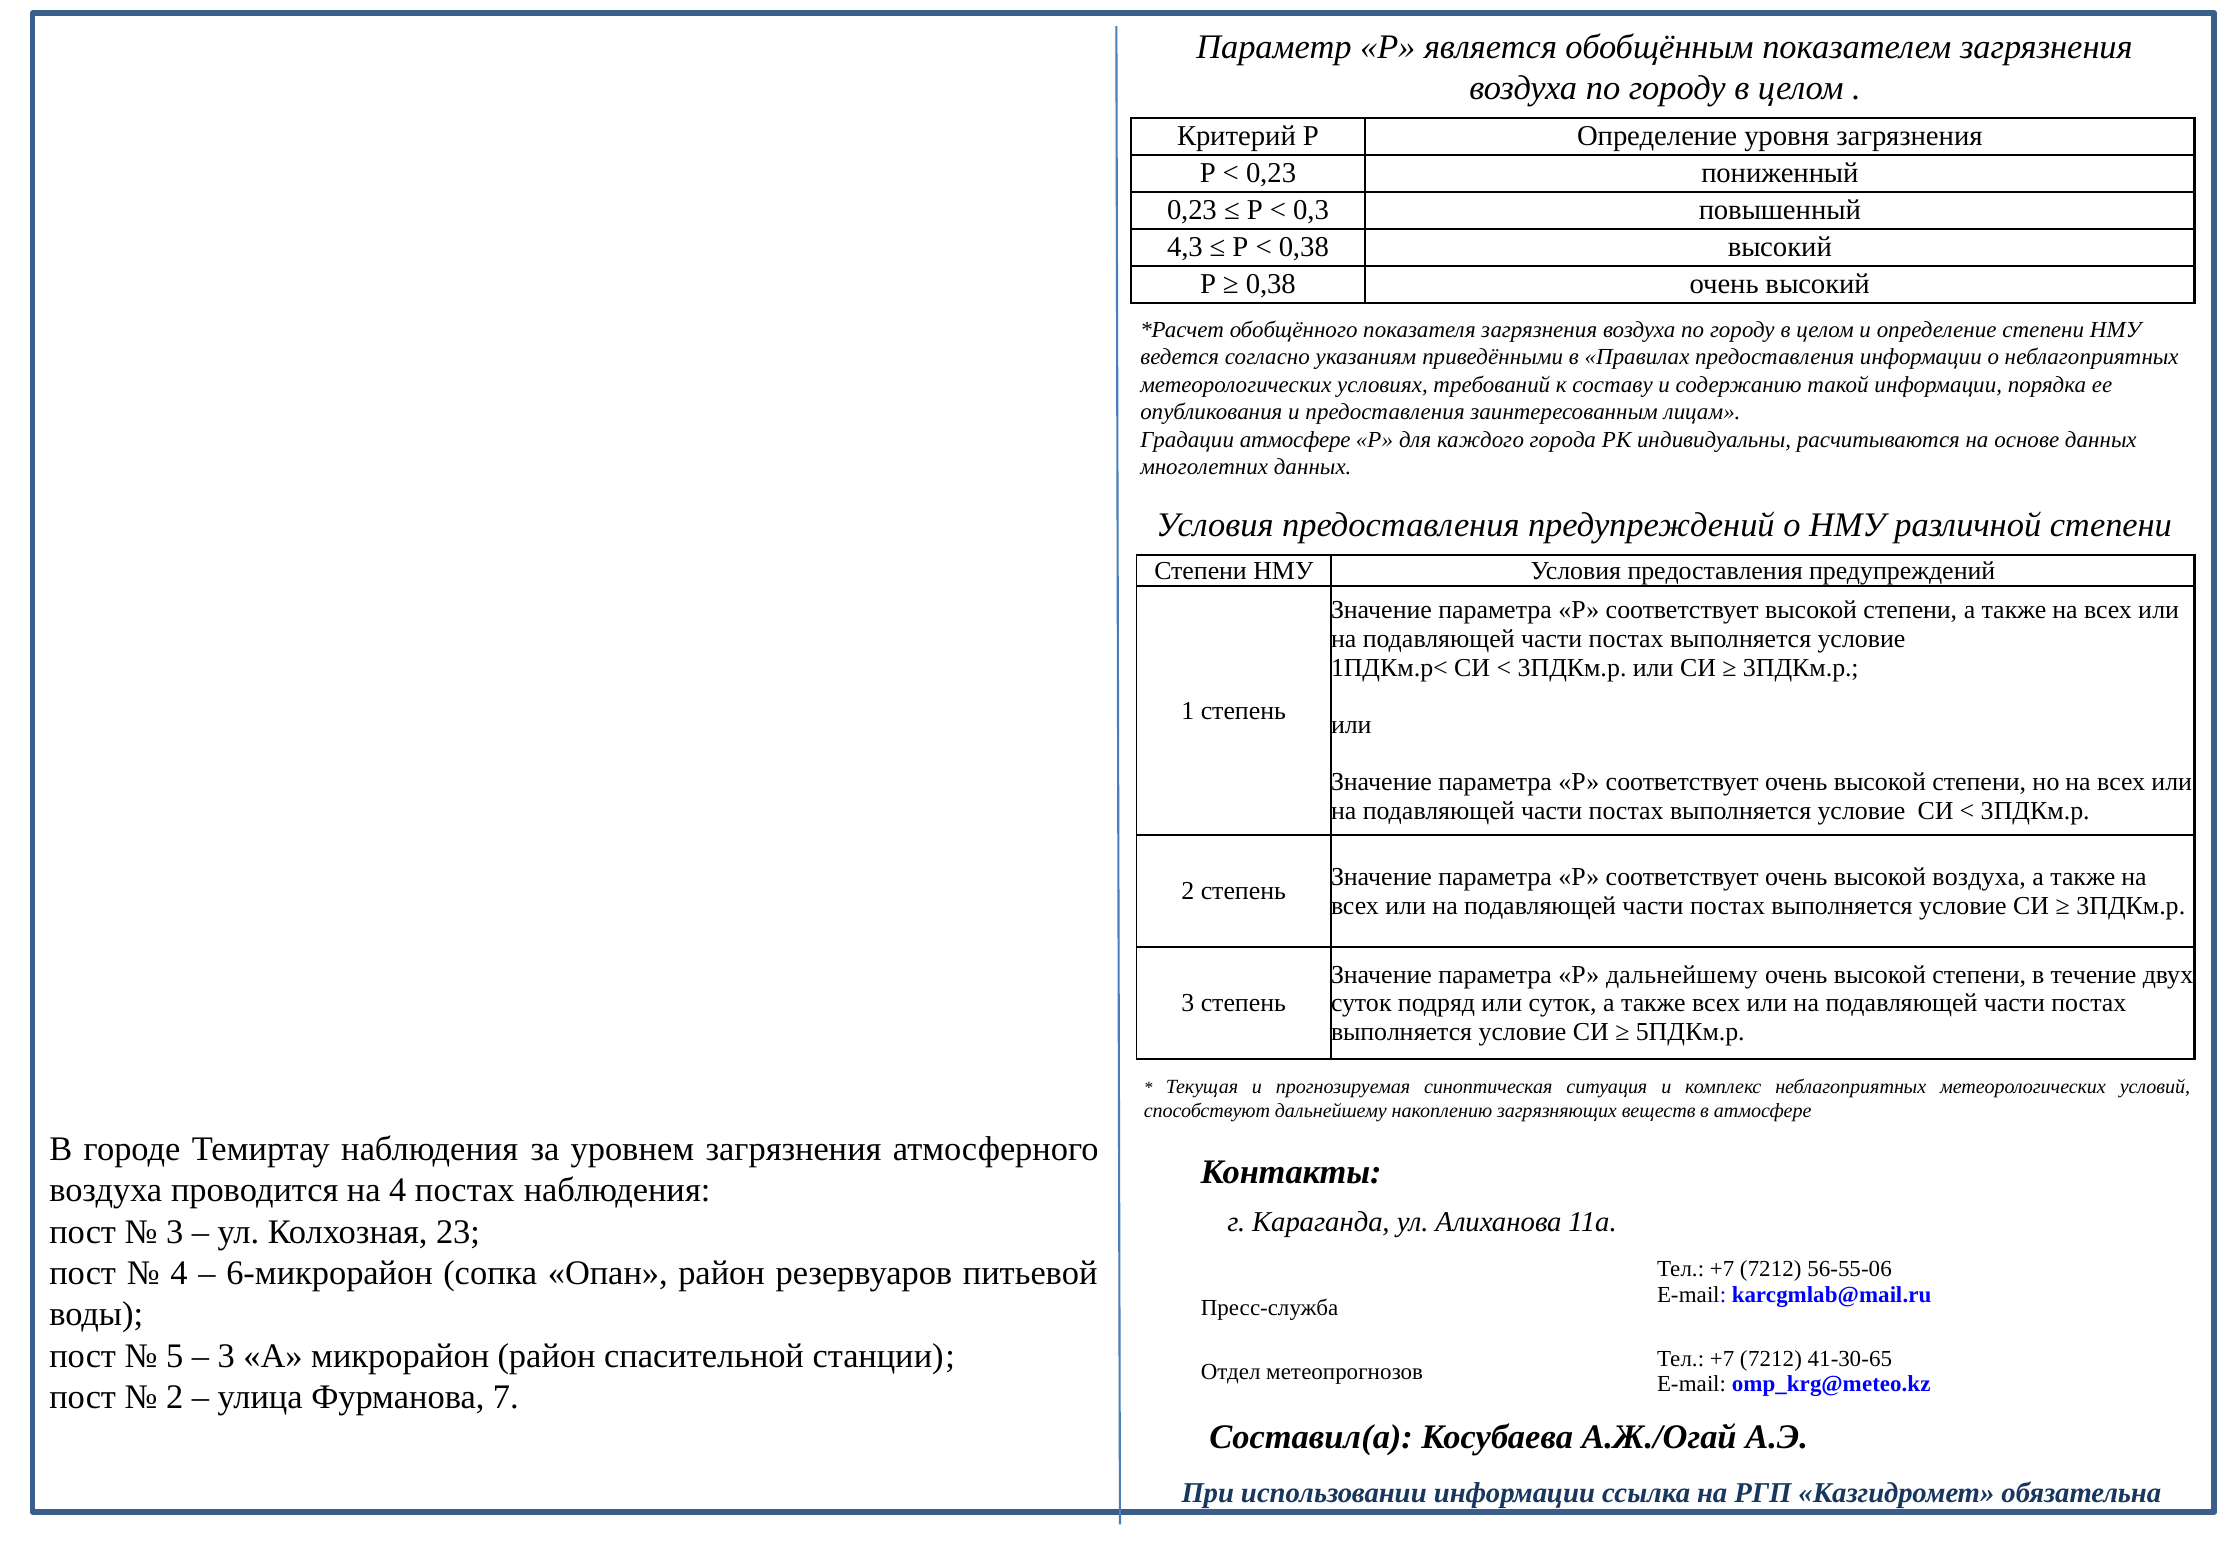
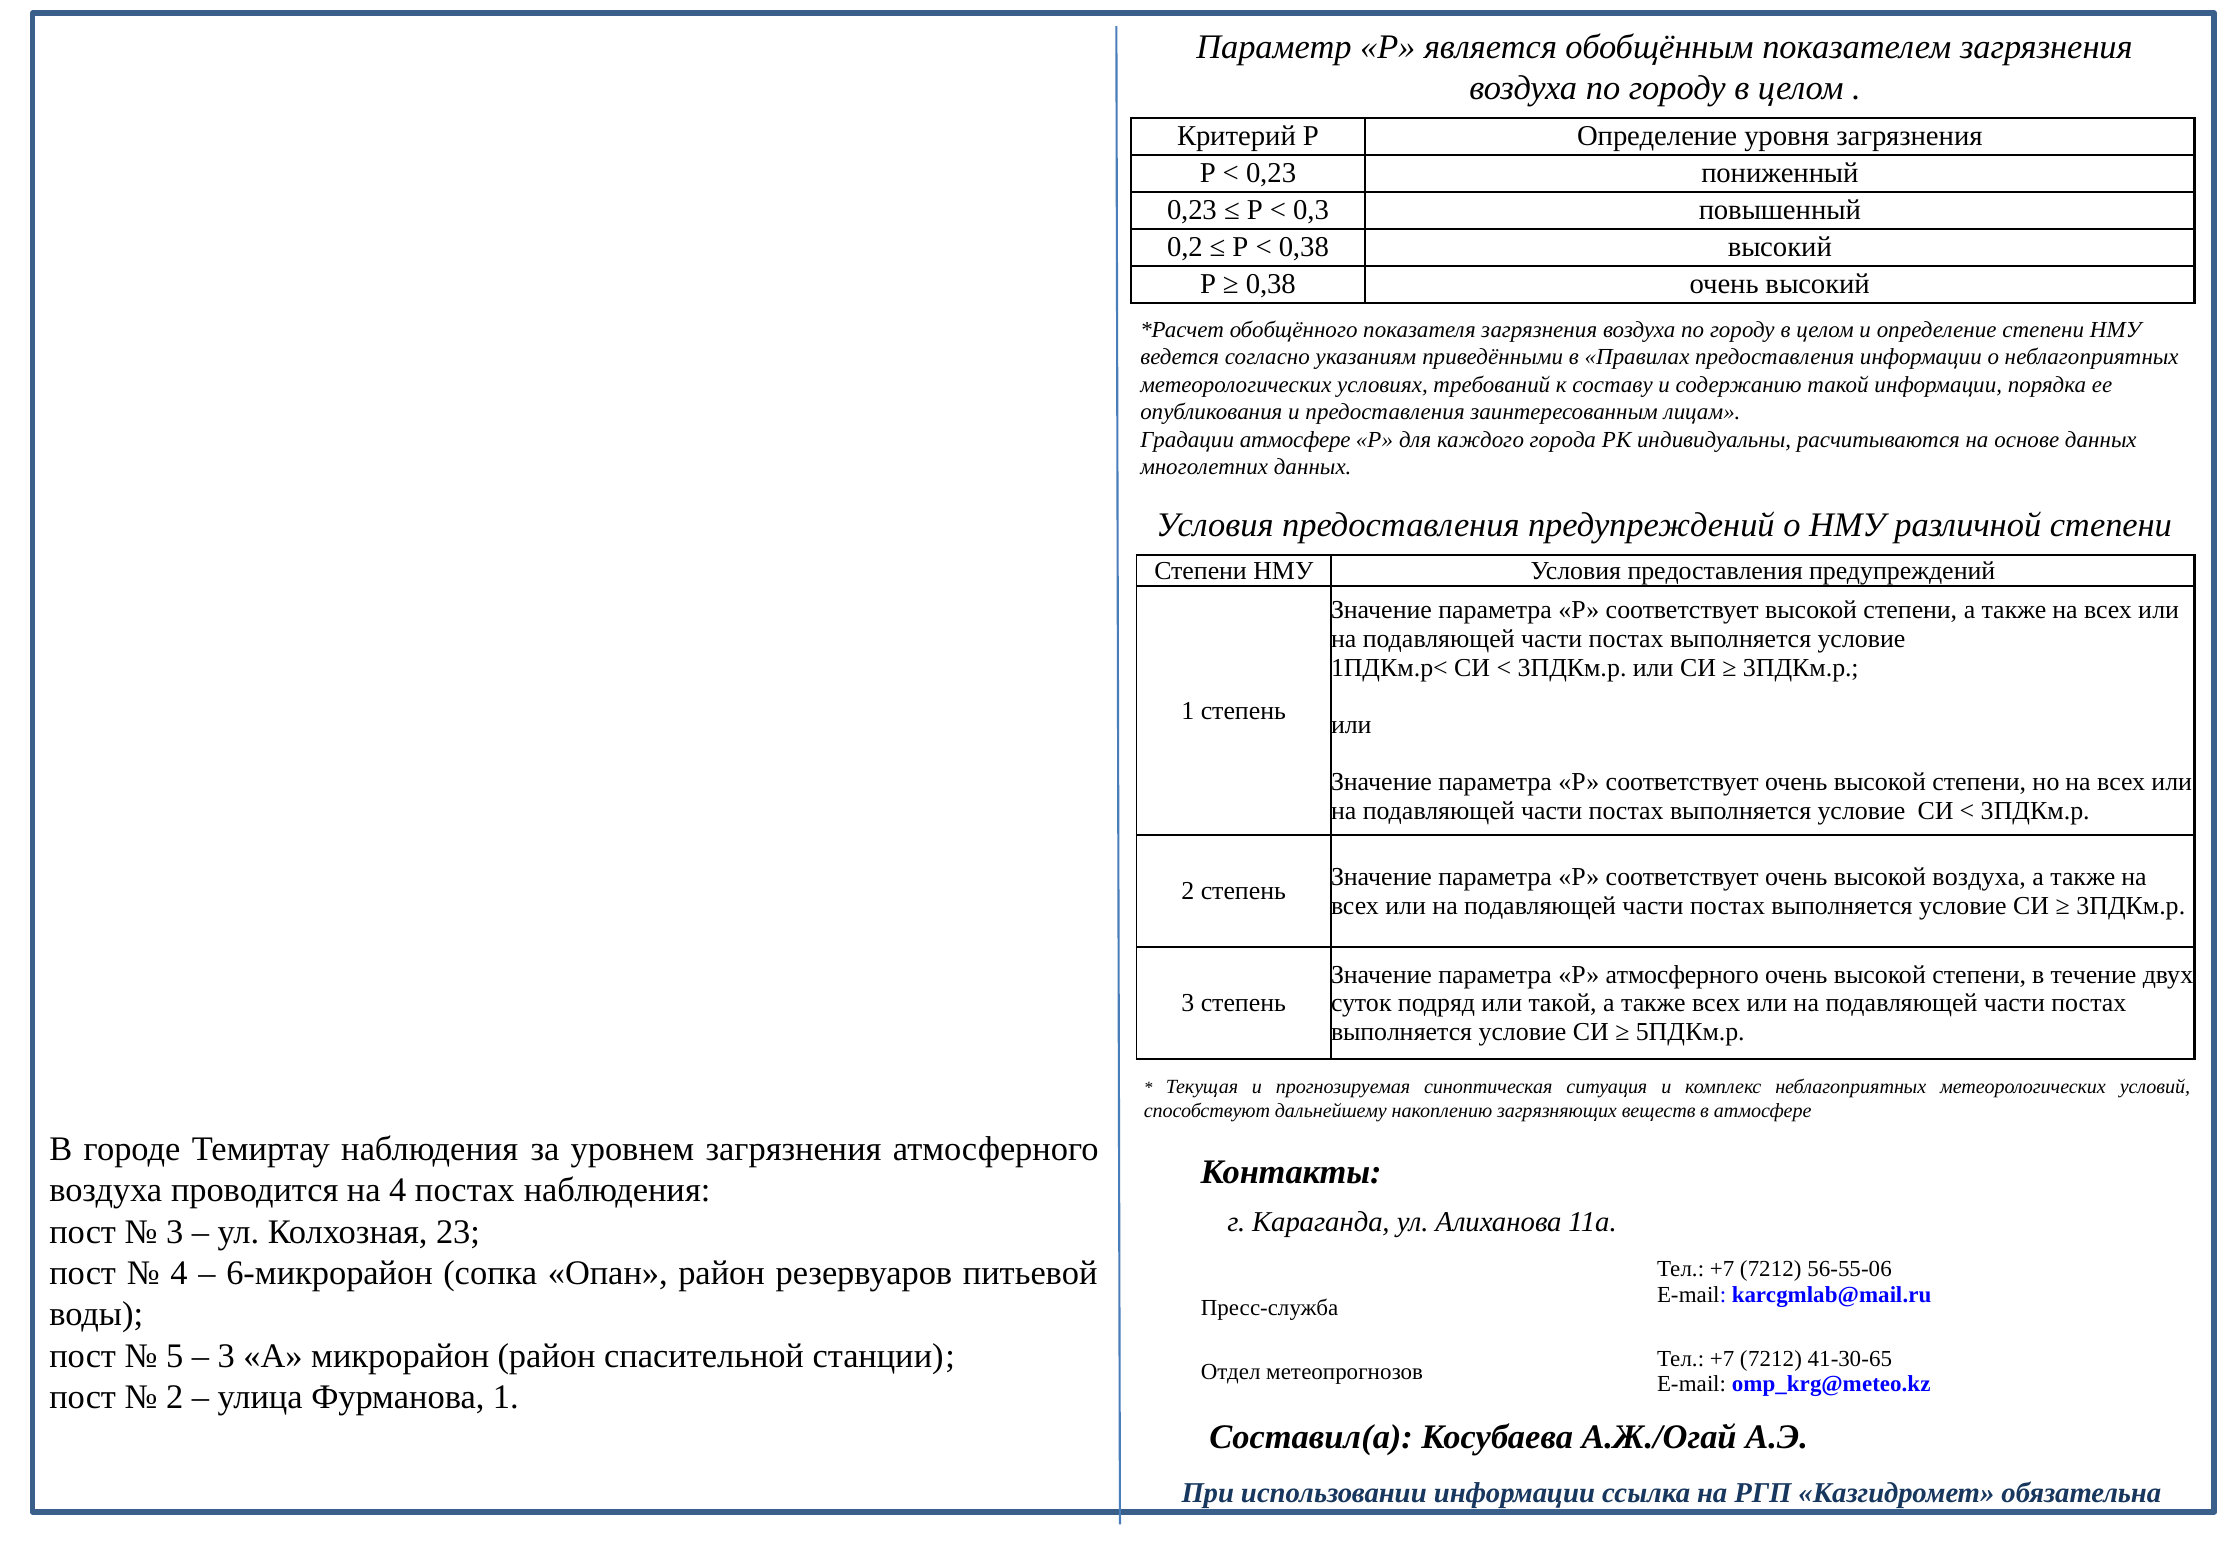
4,3: 4,3 -> 0,2 (1185, 247)
Р дальнейшему: дальнейшему -> атмосферного (1682, 974)
или суток: суток -> такой (1563, 1003)
Фурманова 7: 7 -> 1 (506, 1397)
